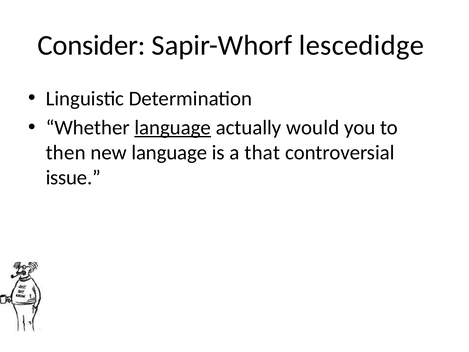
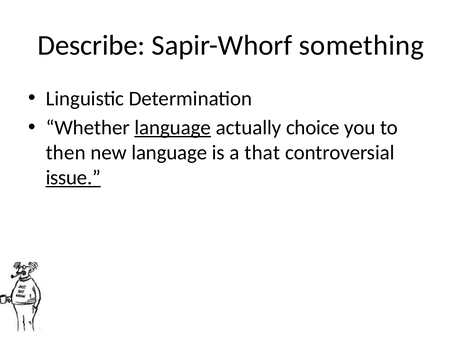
Consider: Consider -> Describe (91, 45)
lescedidge: lescedidge -> something (361, 45)
would: would -> choice (313, 128)
issue underline: none -> present (73, 178)
